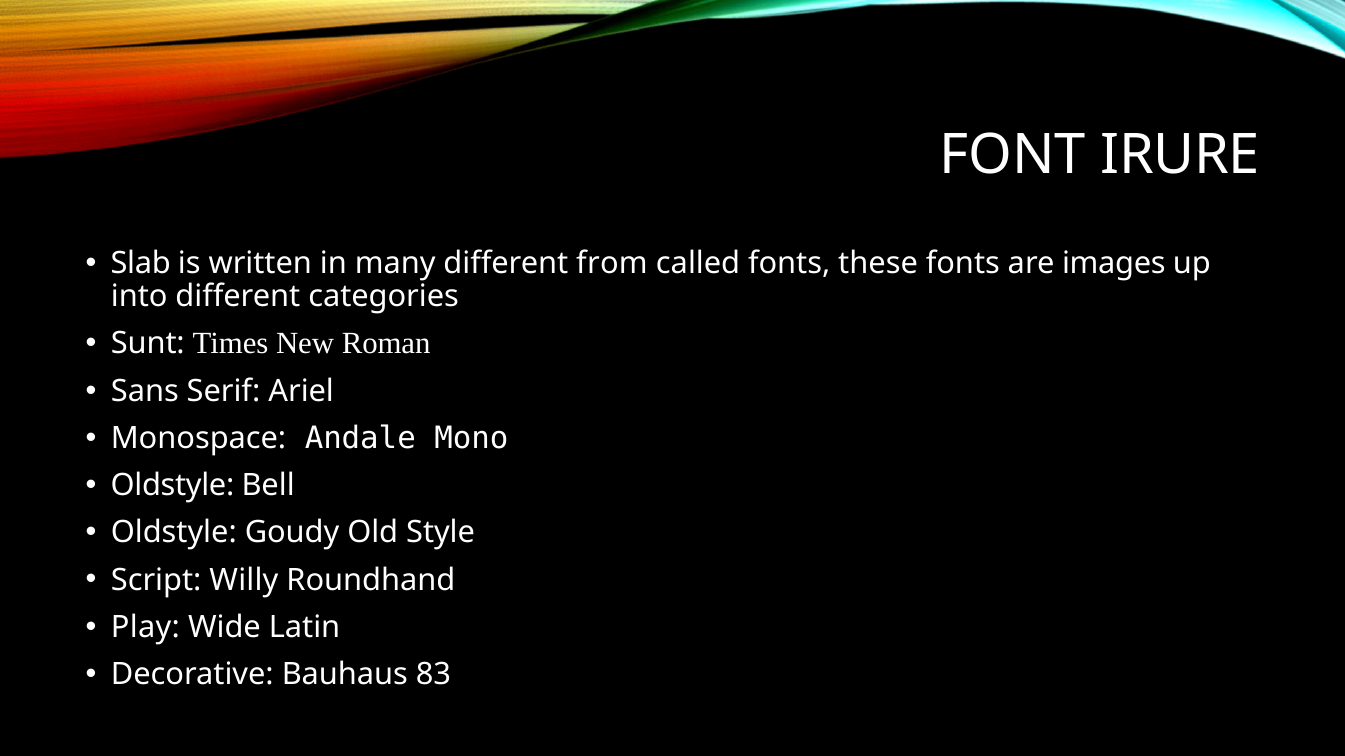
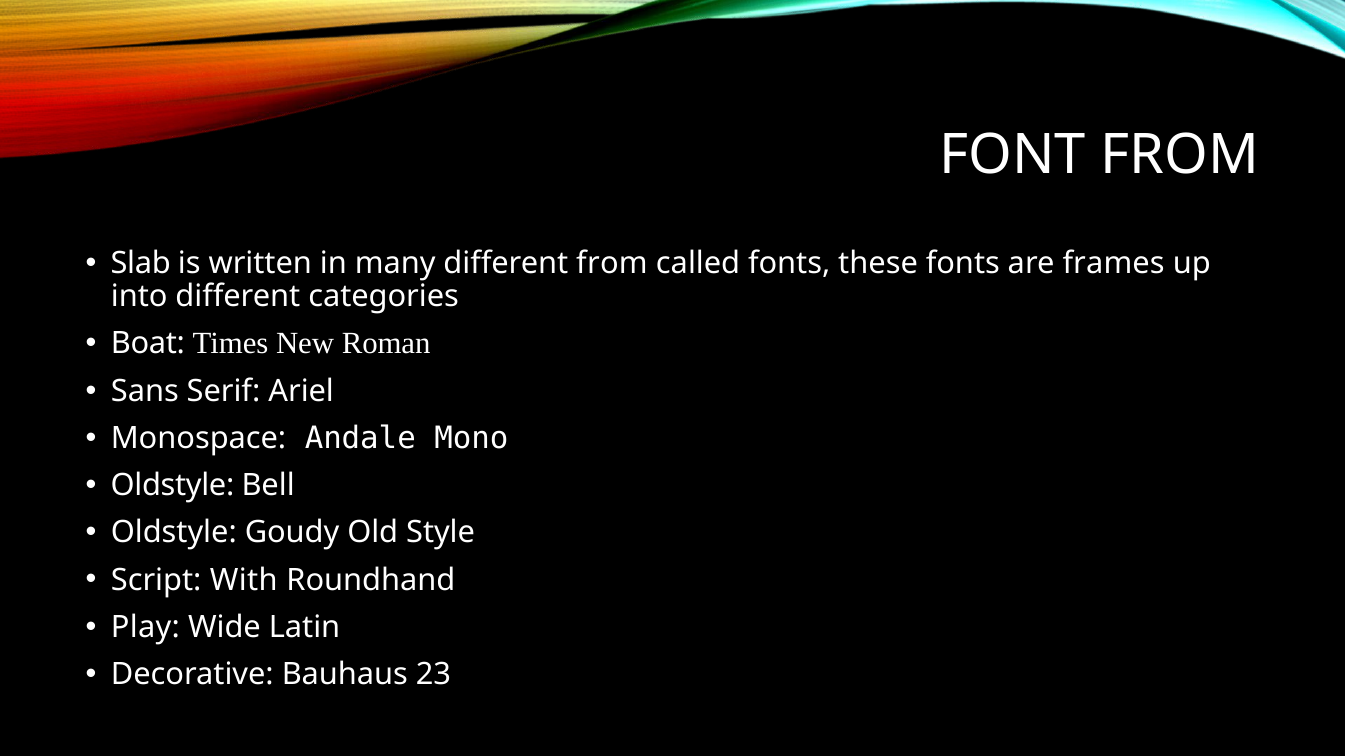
FONT IRURE: IRURE -> FROM (1180, 155)
images: images -> frames (1114, 264)
Sunt: Sunt -> Boat (148, 344)
Willy: Willy -> With (244, 580)
83: 83 -> 23 (433, 675)
